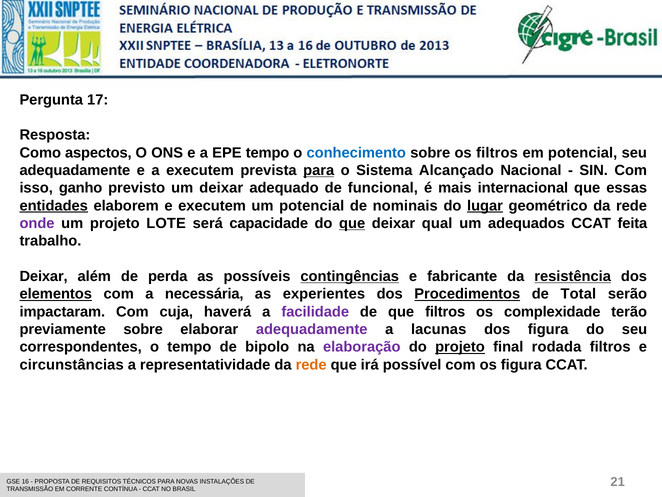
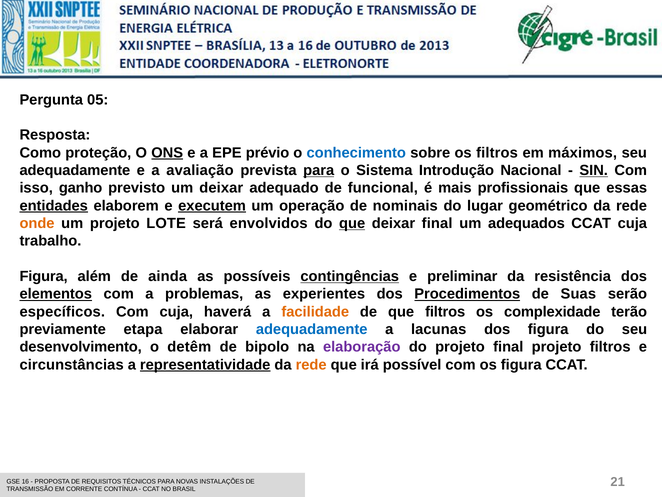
17: 17 -> 05 (98, 100)
aspectos: aspectos -> proteção (98, 153)
ONS underline: none -> present (167, 153)
EPE tempo: tempo -> prévio (268, 153)
em potencial: potencial -> máximos (583, 153)
a executem: executem -> avaliação (200, 170)
Alcançado: Alcançado -> Introdução (456, 170)
SIN underline: none -> present (594, 170)
internacional: internacional -> profissionais (523, 188)
executem underline: none -> present (212, 206)
um potencial: potencial -> operação (312, 206)
lugar underline: present -> none (485, 206)
onde colour: purple -> orange (37, 223)
capacidade: capacidade -> envolvidos (269, 223)
deixar qual: qual -> final (437, 223)
CCAT feita: feita -> cuja (632, 223)
Deixar: Deixar -> Figura (44, 276)
perda: perda -> ainda (168, 276)
fabricante: fabricante -> preliminar (462, 276)
resistência underline: present -> none (573, 276)
necessária: necessária -> problemas (204, 294)
Total: Total -> Suas (578, 294)
impactaram: impactaram -> específicos (62, 311)
facilidade colour: purple -> orange (315, 311)
previamente sobre: sobre -> etapa (143, 329)
adequadamente colour: purple -> blue (312, 329)
correspondentes: correspondentes -> desenvolvimento (81, 347)
o tempo: tempo -> detêm (189, 347)
projeto underline: present -> none (460, 347)
final rodada: rodada -> projeto (557, 347)
representatividade underline: none -> present (205, 364)
